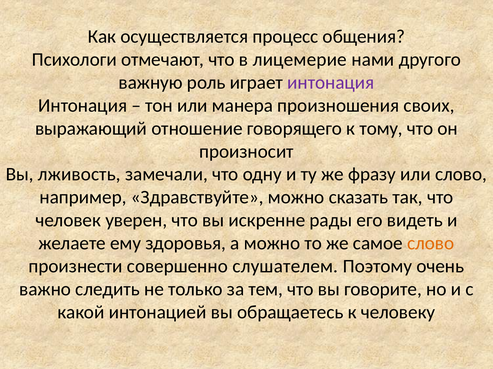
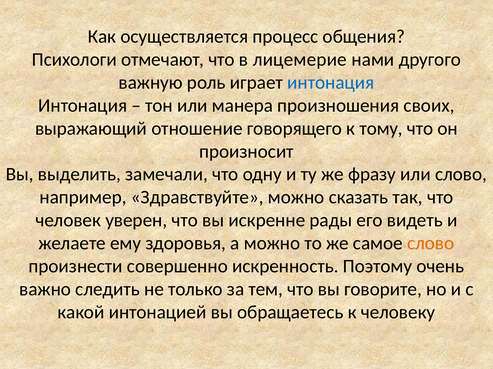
интонация colour: purple -> blue (331, 83)
лживость: лживость -> выделить (79, 175)
слушателем: слушателем -> искренность (285, 267)
